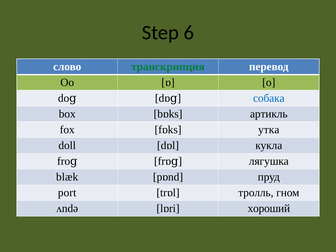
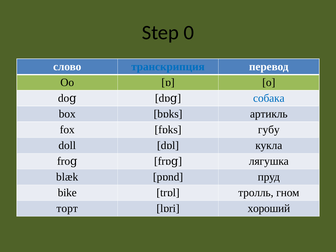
6: 6 -> 0 (189, 33)
транскрипция colour: green -> blue (168, 67)
утка: утка -> губу (269, 130)
port: port -> bike (67, 193)
ʌndǝ: ʌndǝ -> торт (67, 209)
